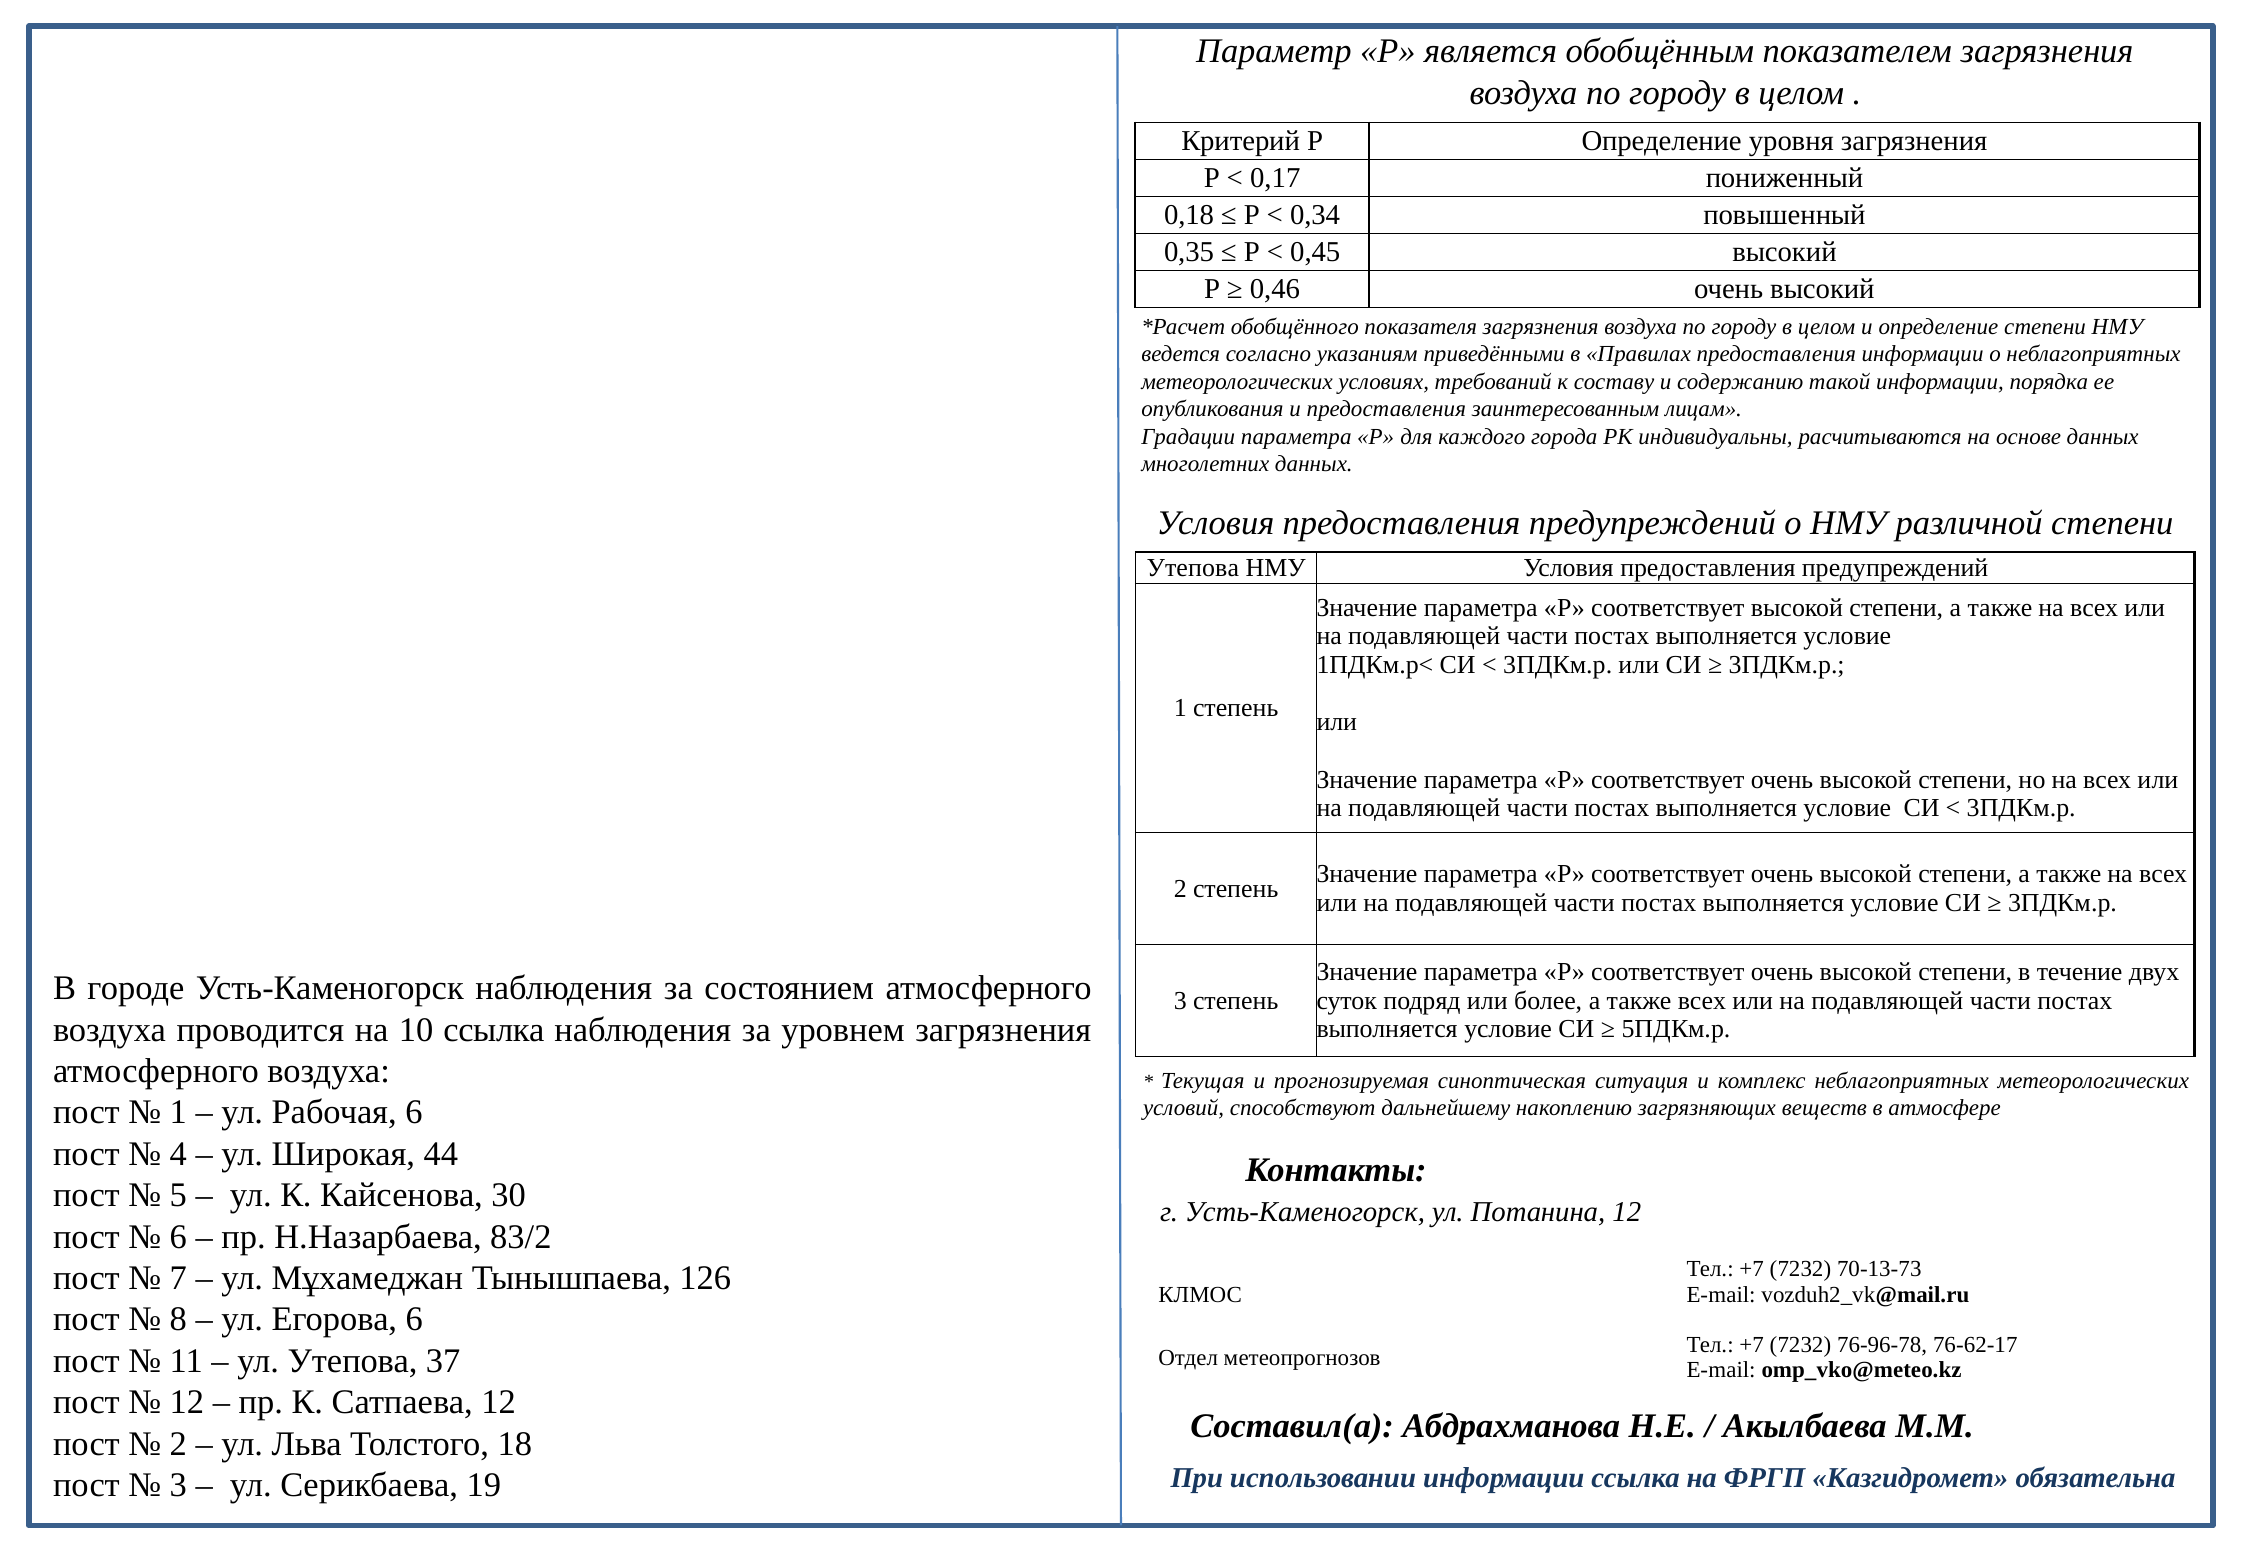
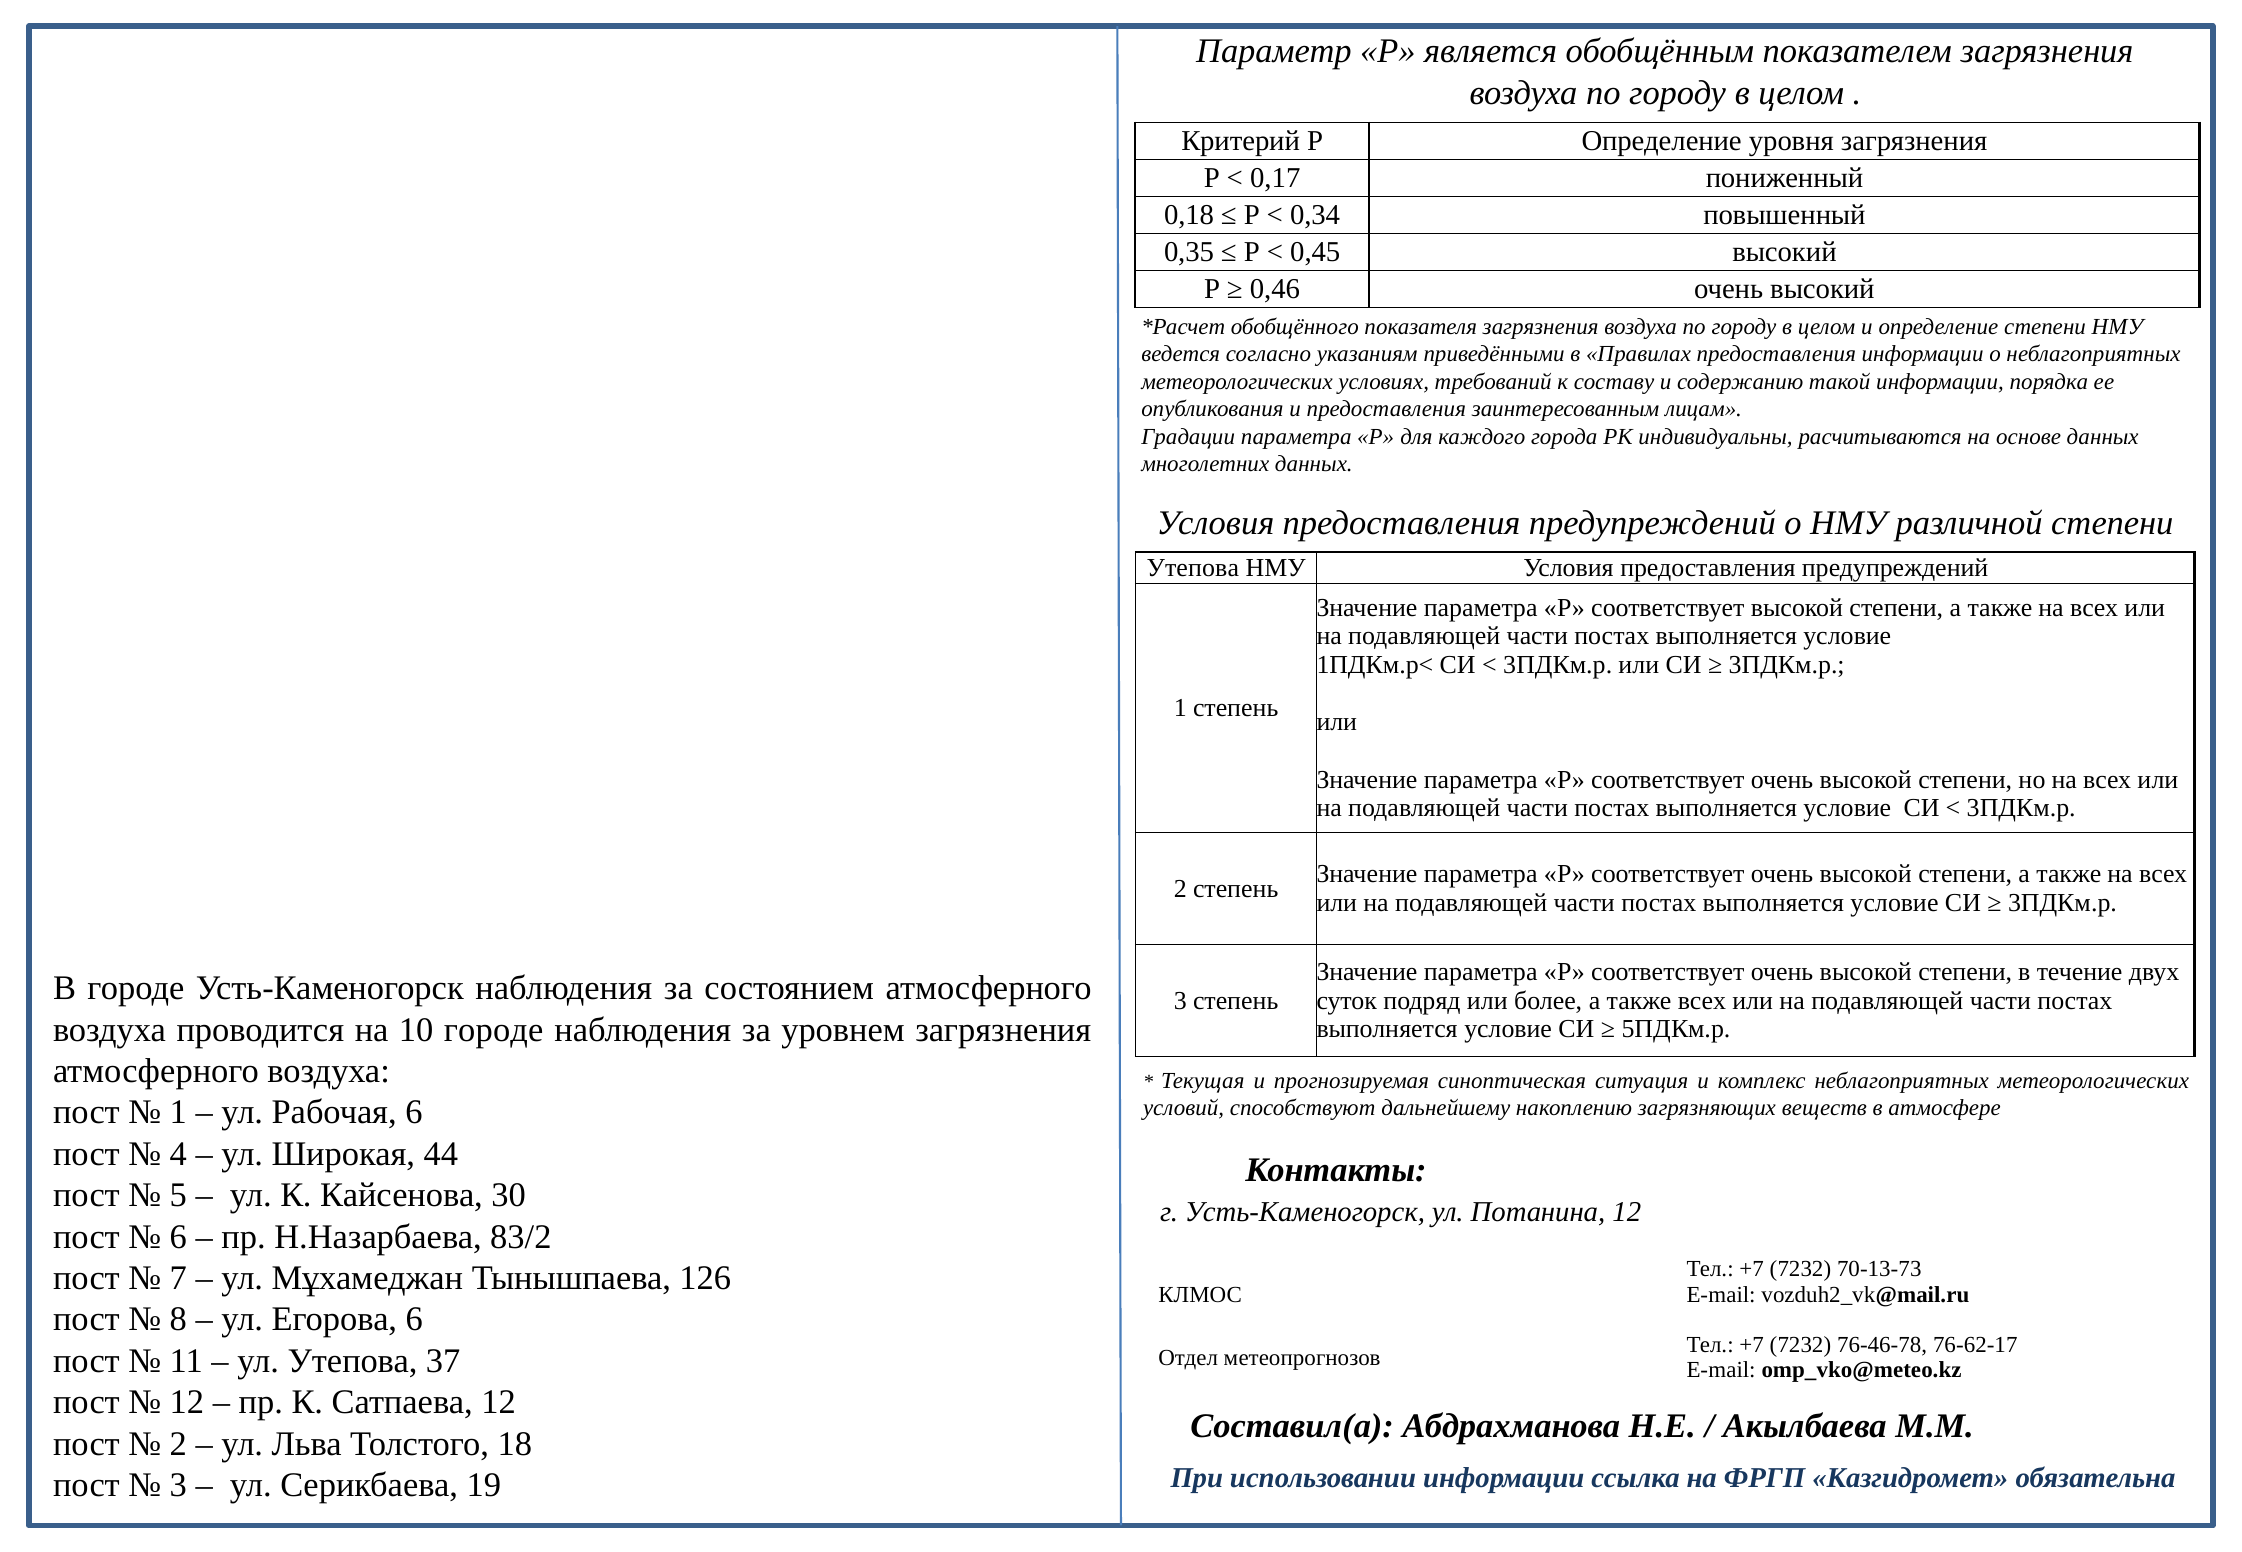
10 ссылка: ссылка -> городе (494, 1030)
76-96-78: 76-96-78 -> 76-46-78 (1882, 1345)
